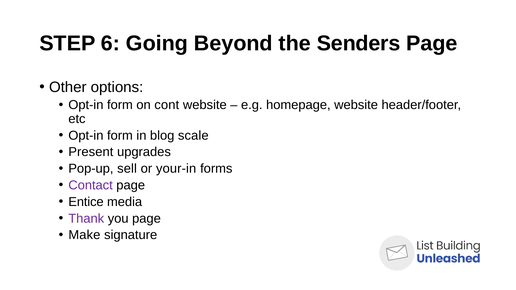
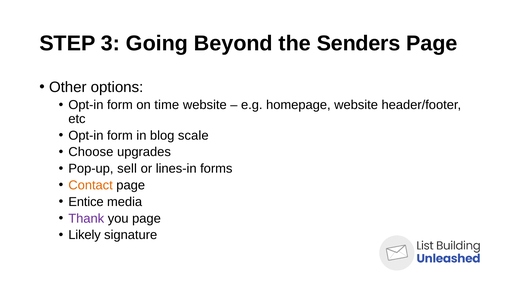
6: 6 -> 3 (111, 43)
cont: cont -> time (167, 105)
Present: Present -> Choose (91, 152)
your-in: your-in -> lines-in (176, 169)
Contact colour: purple -> orange (91, 185)
Make: Make -> Likely (85, 235)
